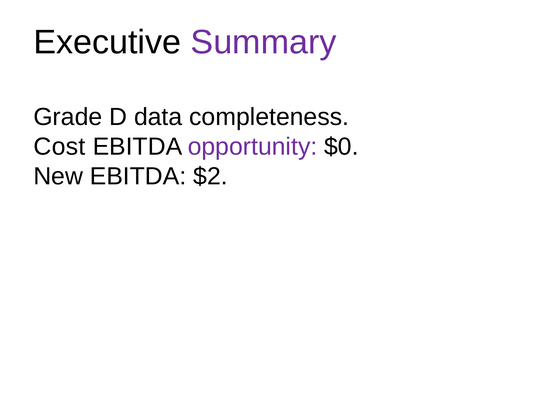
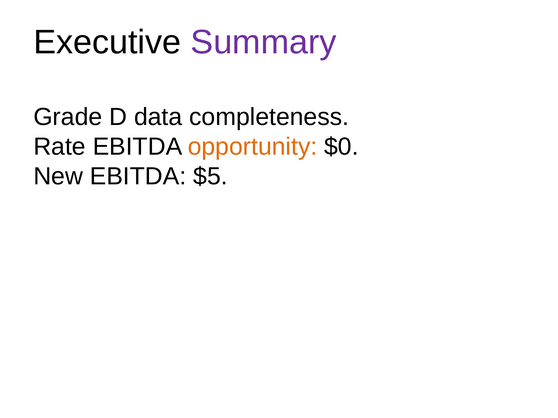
Cost: Cost -> Rate (60, 147)
opportunity colour: purple -> orange (253, 147)
$2: $2 -> $5 (211, 177)
